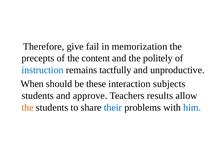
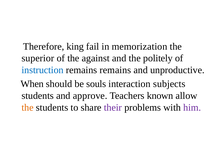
give: give -> king (75, 46)
precepts: precepts -> superior (38, 58)
content: content -> against (96, 58)
remains tactfully: tactfully -> remains (115, 70)
these: these -> souls (96, 84)
results: results -> known (160, 95)
their colour: blue -> purple (113, 107)
him colour: blue -> purple (192, 107)
